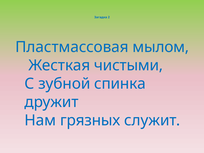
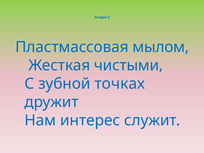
спинка: спинка -> точках (120, 84)
грязных: грязных -> интерес (90, 120)
